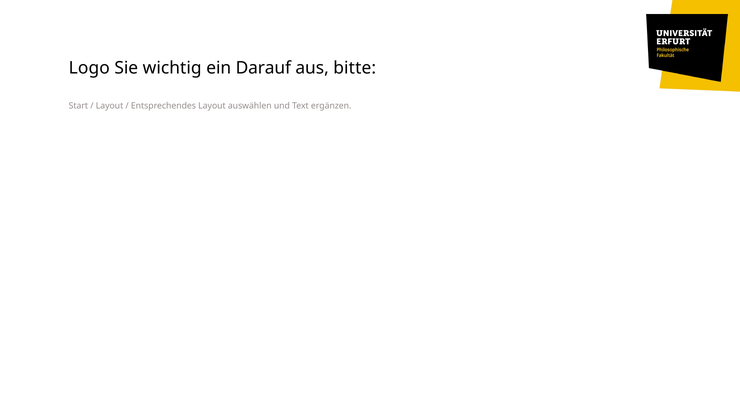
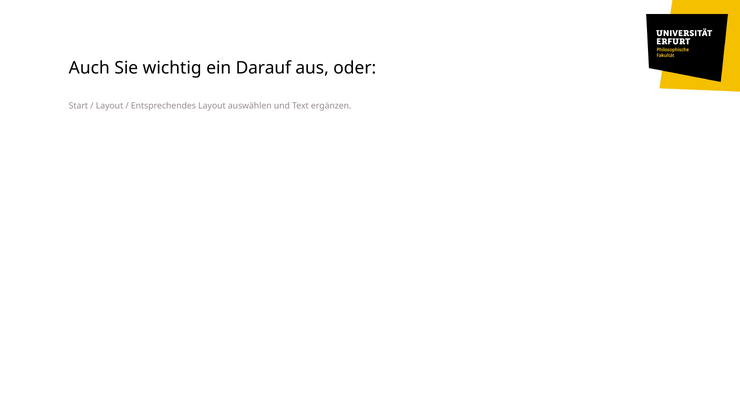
Logo: Logo -> Auch (89, 68)
bitte: bitte -> oder (355, 68)
